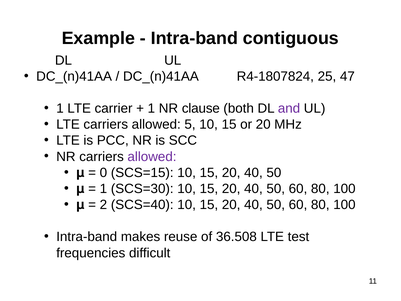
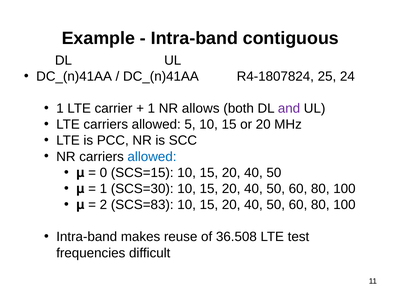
47: 47 -> 24 (347, 76)
clause: clause -> allows (201, 108)
allowed colour: purple -> blue (152, 156)
SCS=40: SCS=40 -> SCS=83 (142, 205)
